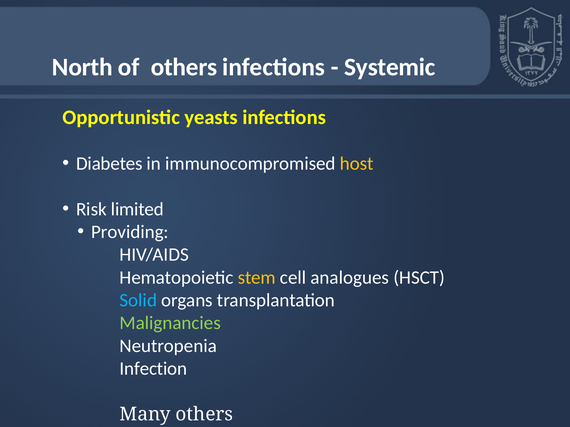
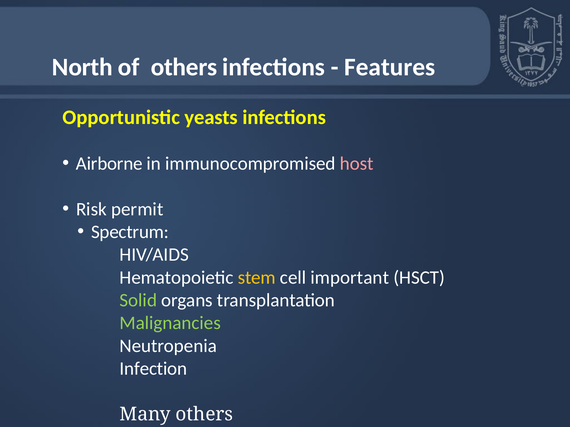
Systemic: Systemic -> Features (390, 67)
Diabetes: Diabetes -> Airborne (109, 164)
host colour: yellow -> pink (357, 164)
limited: limited -> permit (137, 209)
Providing: Providing -> Spectrum (130, 232)
analogues: analogues -> important (350, 278)
Solid colour: light blue -> light green (138, 301)
